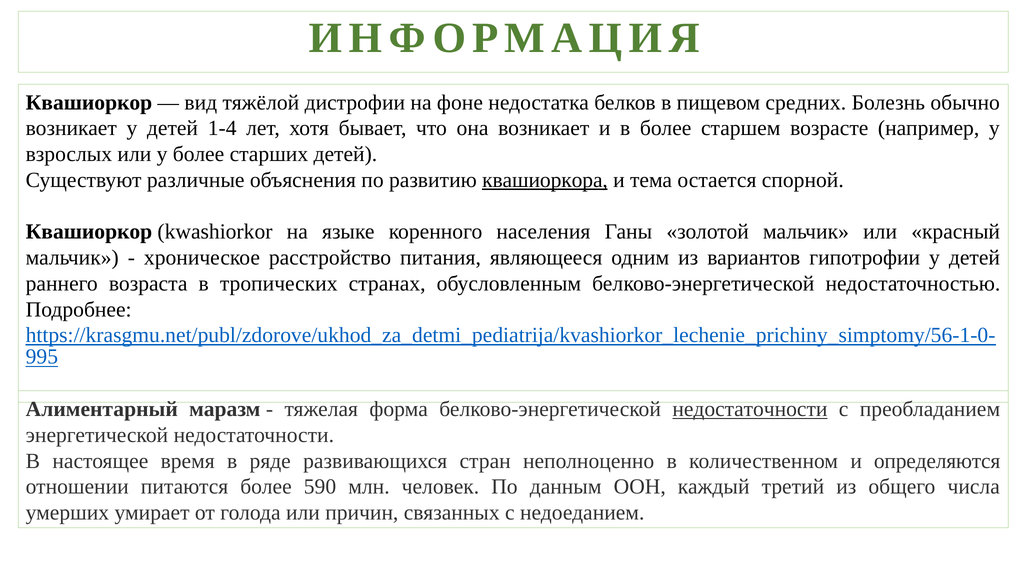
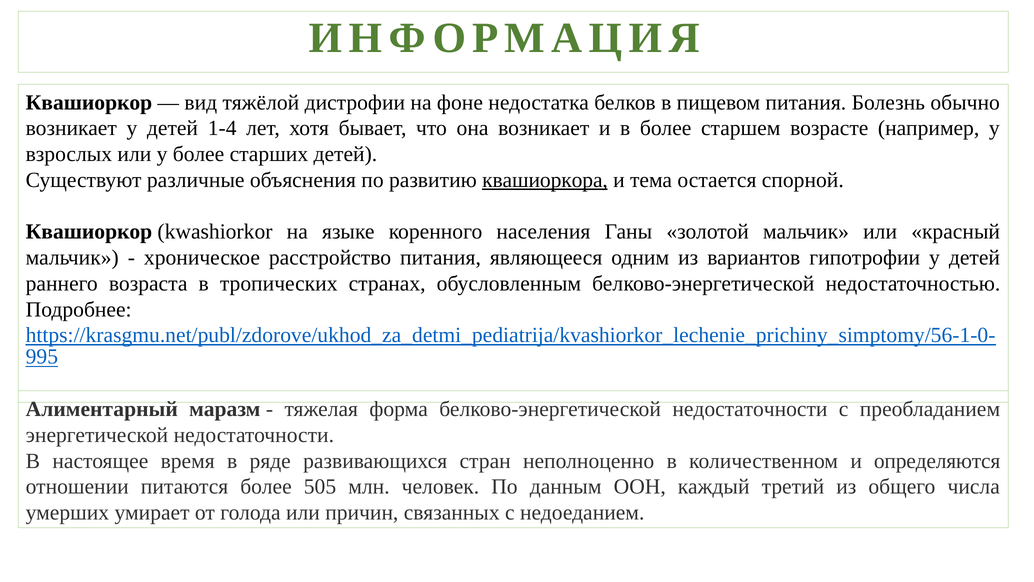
пищевом средних: средних -> питания (806, 102)
недостаточности underline: present -> none (750, 409)
590: 590 -> 505 (320, 487)
